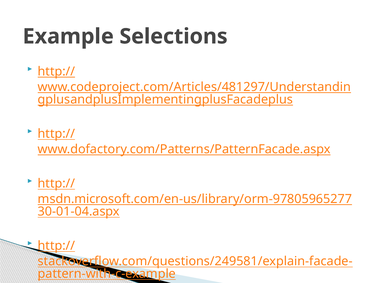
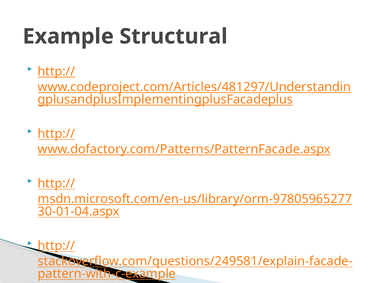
Selections: Selections -> Structural (173, 36)
